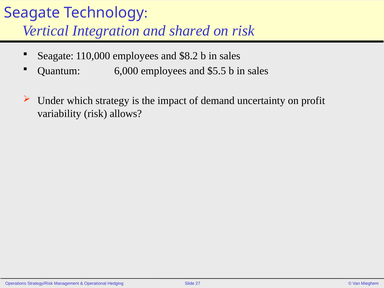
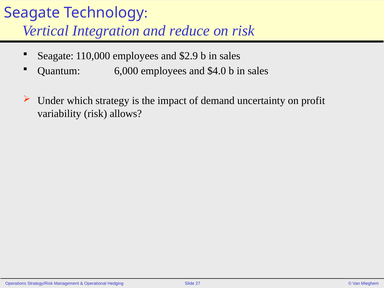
shared: shared -> reduce (190, 31)
$8.2: $8.2 -> $2.9 (189, 56)
$5.5: $5.5 -> $4.0 (217, 71)
